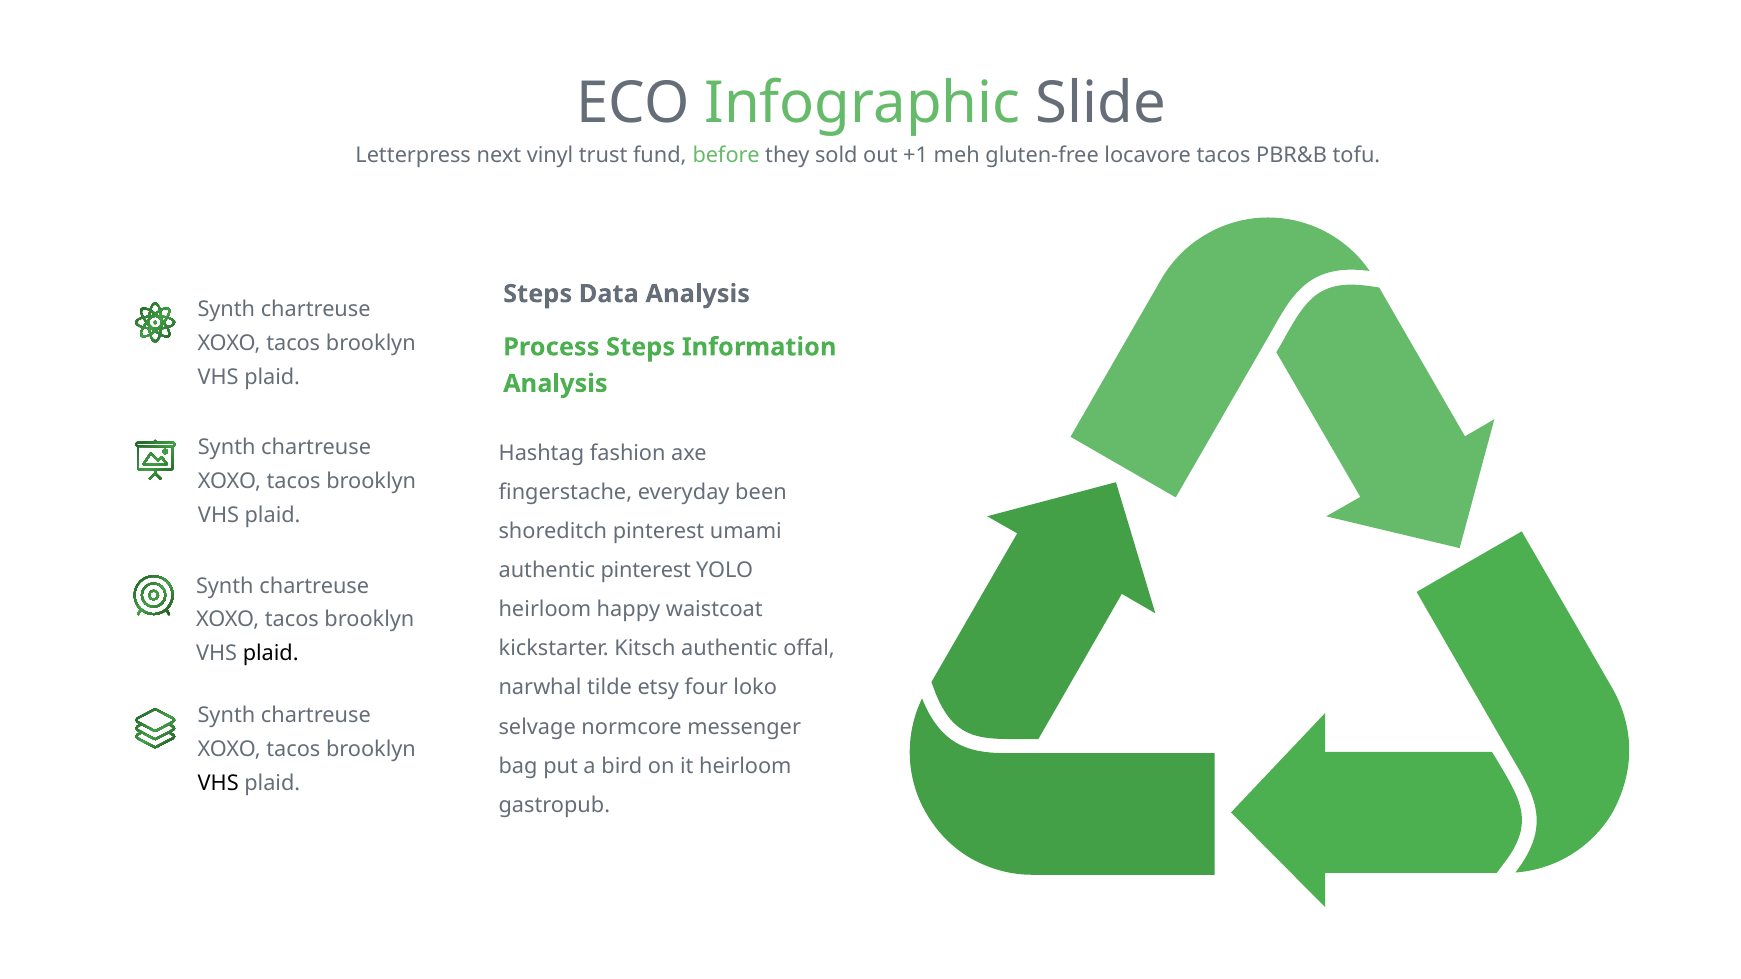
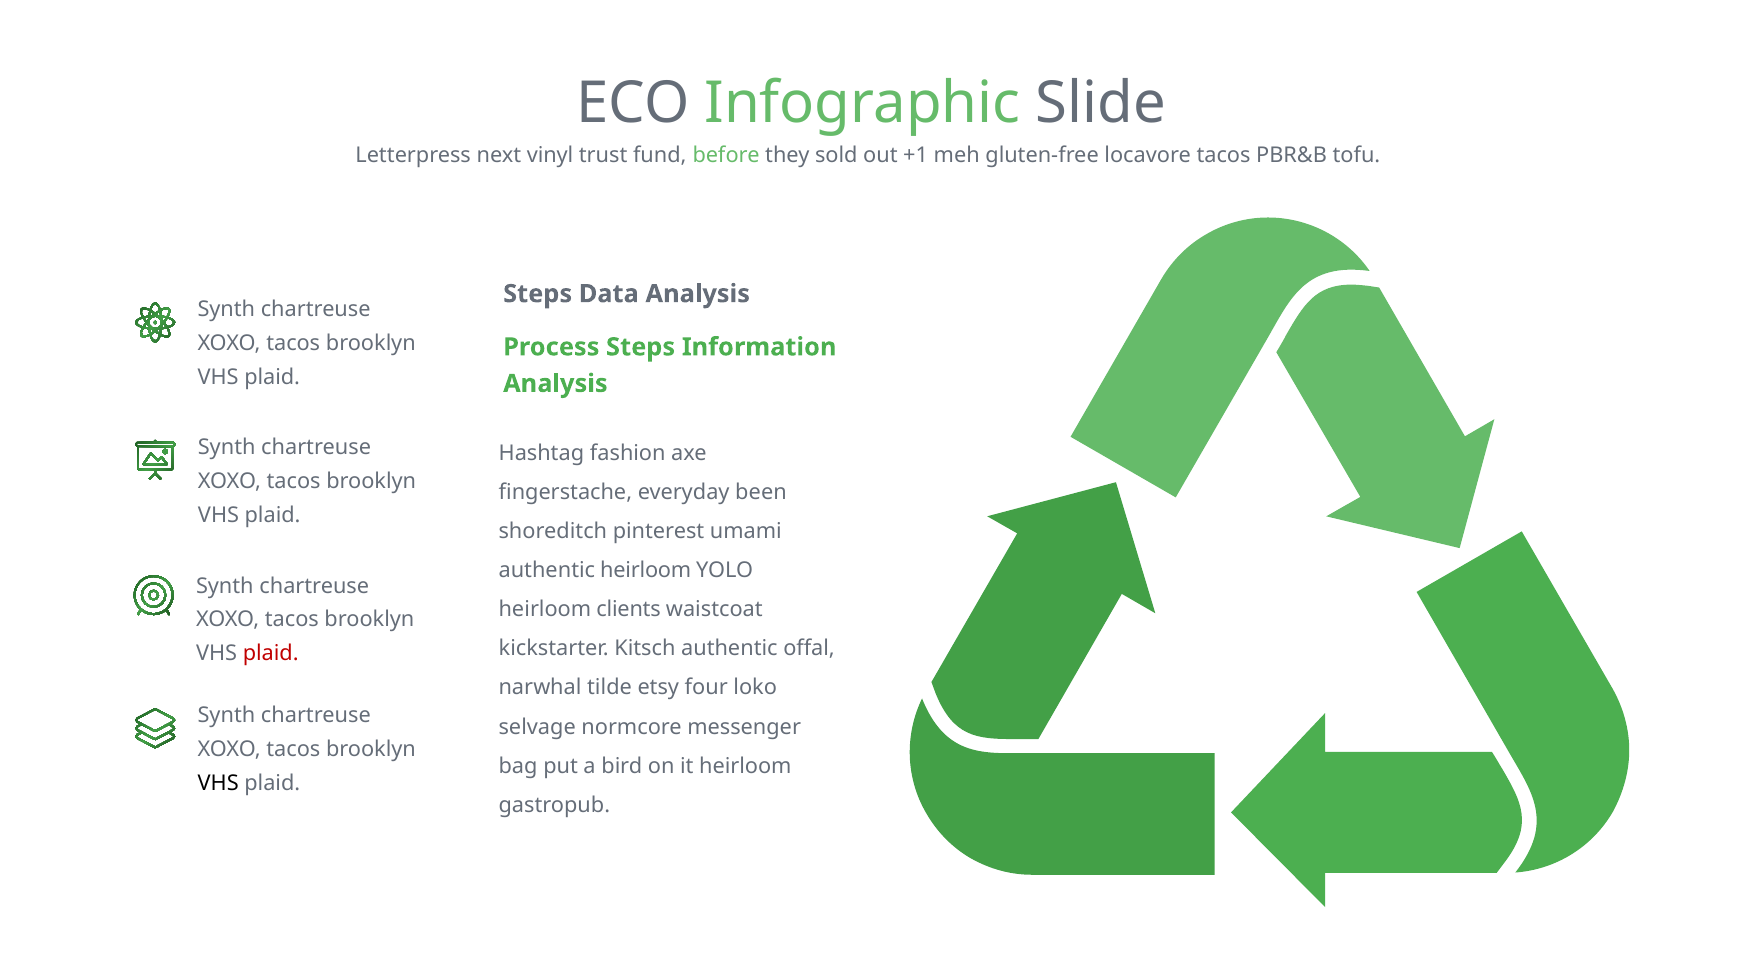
authentic pinterest: pinterest -> heirloom (646, 570)
happy: happy -> clients (629, 610)
plaid colour: black -> red (271, 654)
